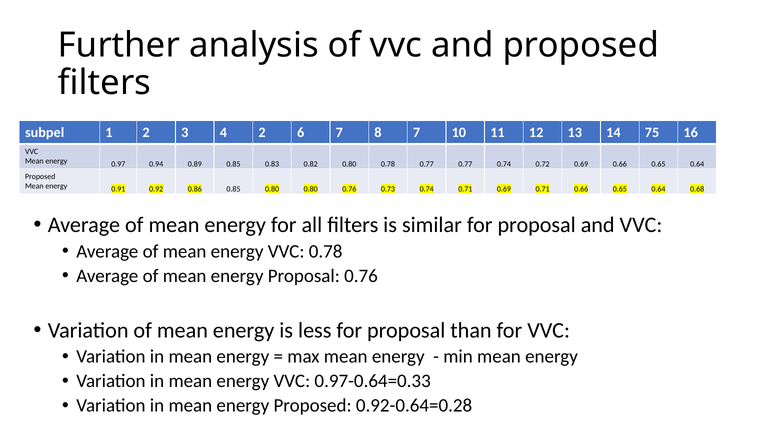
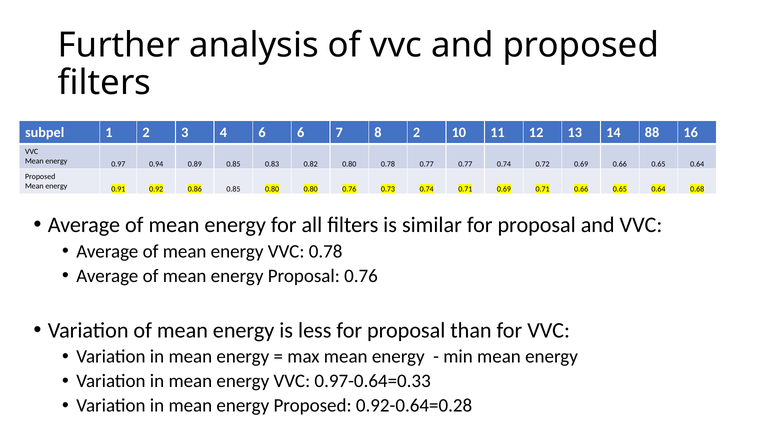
4 2: 2 -> 6 (262, 132)
8 7: 7 -> 2 (417, 132)
75: 75 -> 88 (652, 132)
